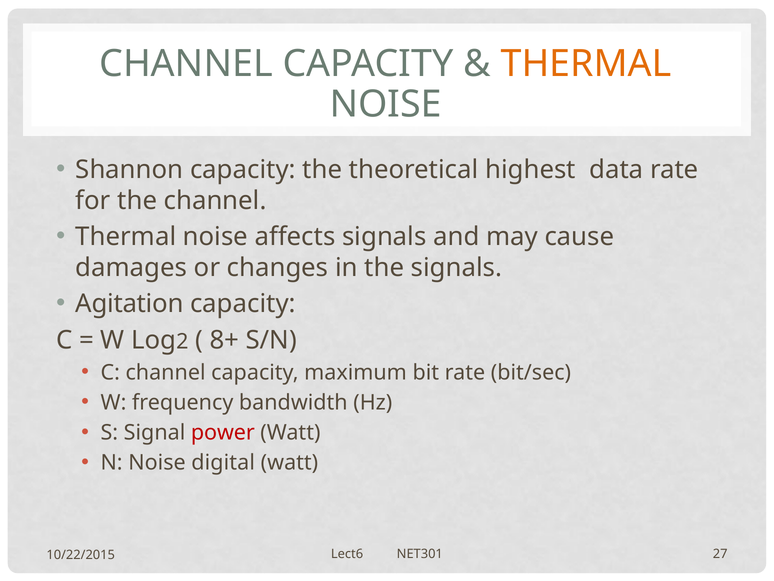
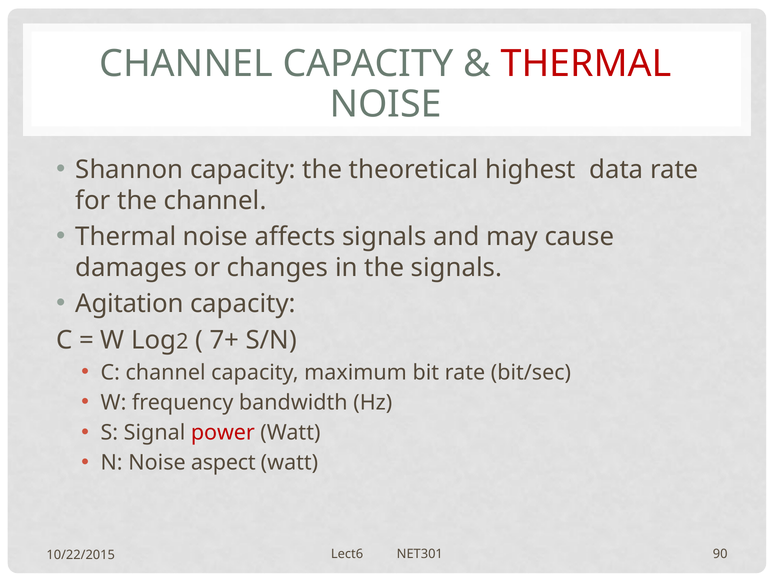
THERMAL colour: orange -> red (586, 64)
8+: 8+ -> 7+ (224, 340)
digital: digital -> aspect (223, 462)
27: 27 -> 90 (720, 553)
